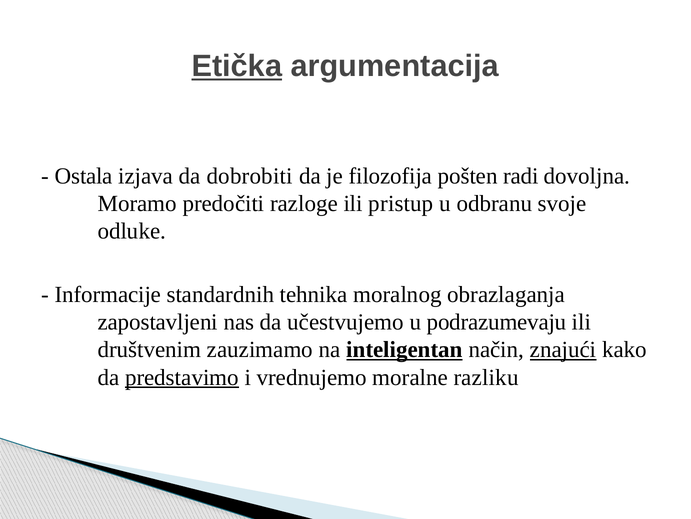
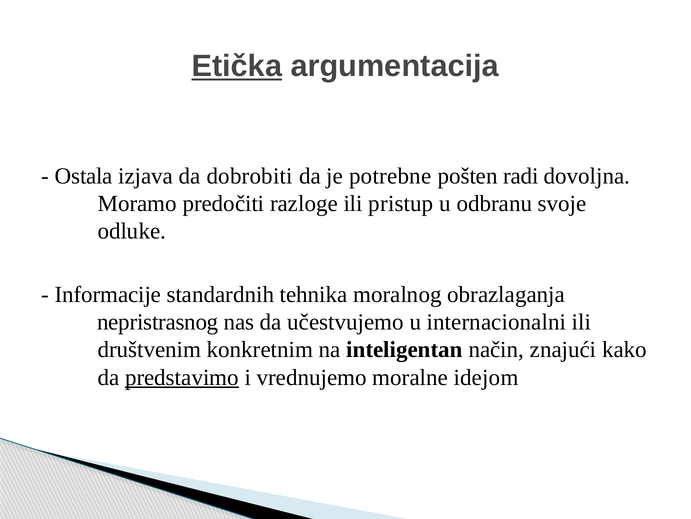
filozofija: filozofija -> potrebne (390, 176)
zapostavljeni: zapostavljeni -> nepristrasnog (158, 322)
podrazumevaju: podrazumevaju -> internacionalni (496, 322)
zauzimamo: zauzimamo -> konkretnim (260, 349)
inteligentan underline: present -> none (405, 349)
znajući underline: present -> none (563, 349)
razliku: razliku -> idejom (486, 377)
